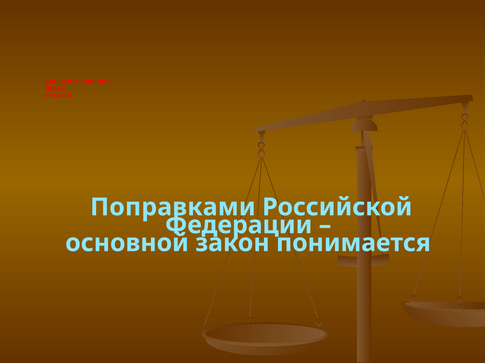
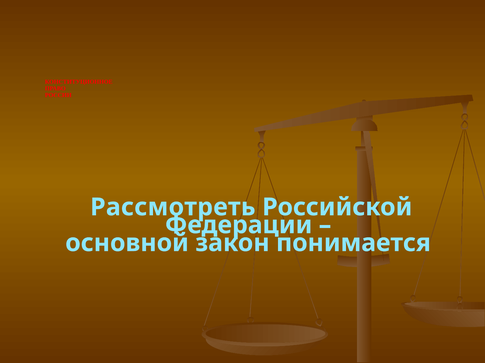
Поправками: Поправками -> Рассмотреть (173, 208)
